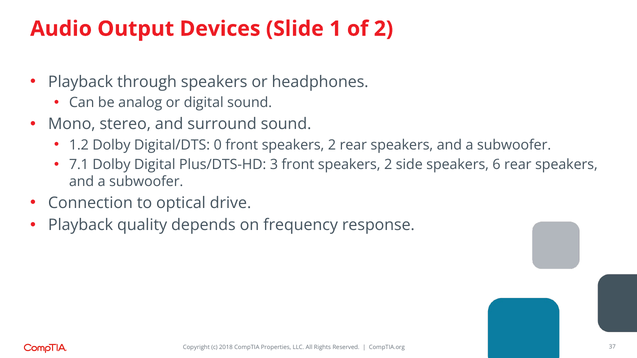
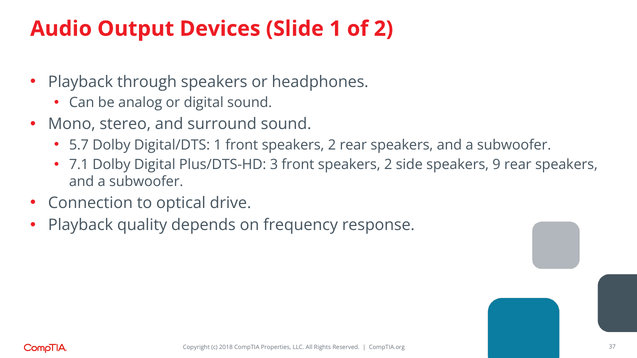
1.2: 1.2 -> 5.7 (79, 145)
Digital/DTS 0: 0 -> 1 (218, 145)
6: 6 -> 9 (496, 165)
